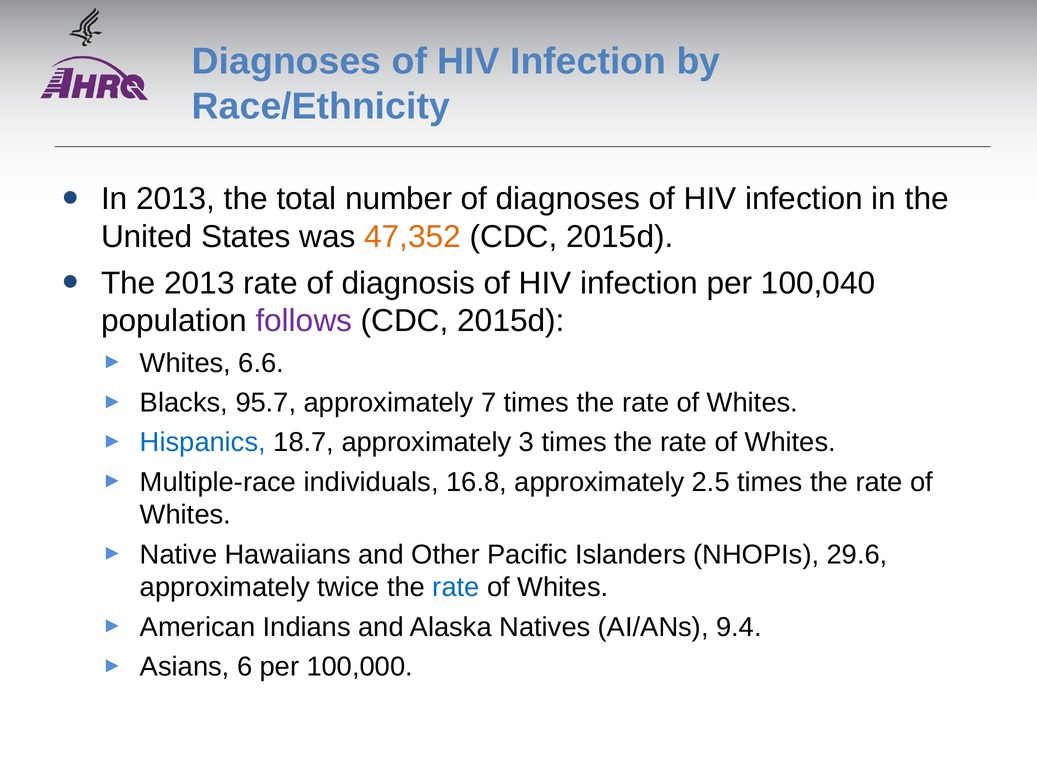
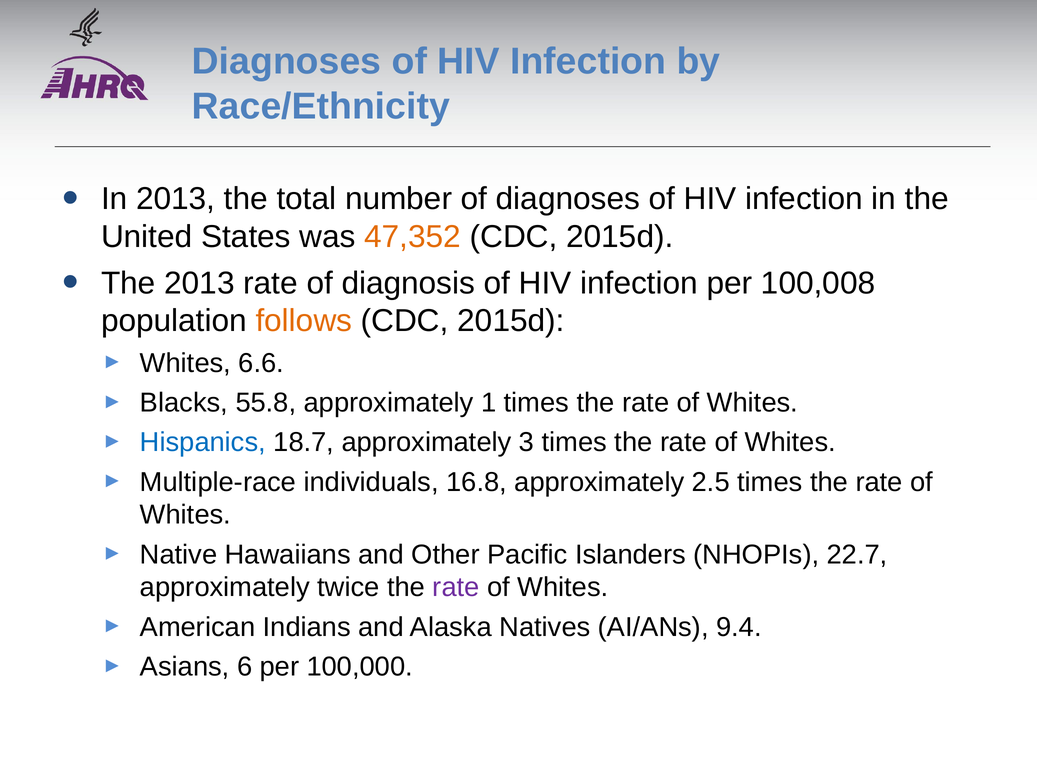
100,040: 100,040 -> 100,008 (818, 283)
follows colour: purple -> orange (304, 321)
95.7: 95.7 -> 55.8 (266, 403)
7: 7 -> 1 (489, 403)
29.6: 29.6 -> 22.7 (857, 555)
rate colour: blue -> purple (456, 588)
